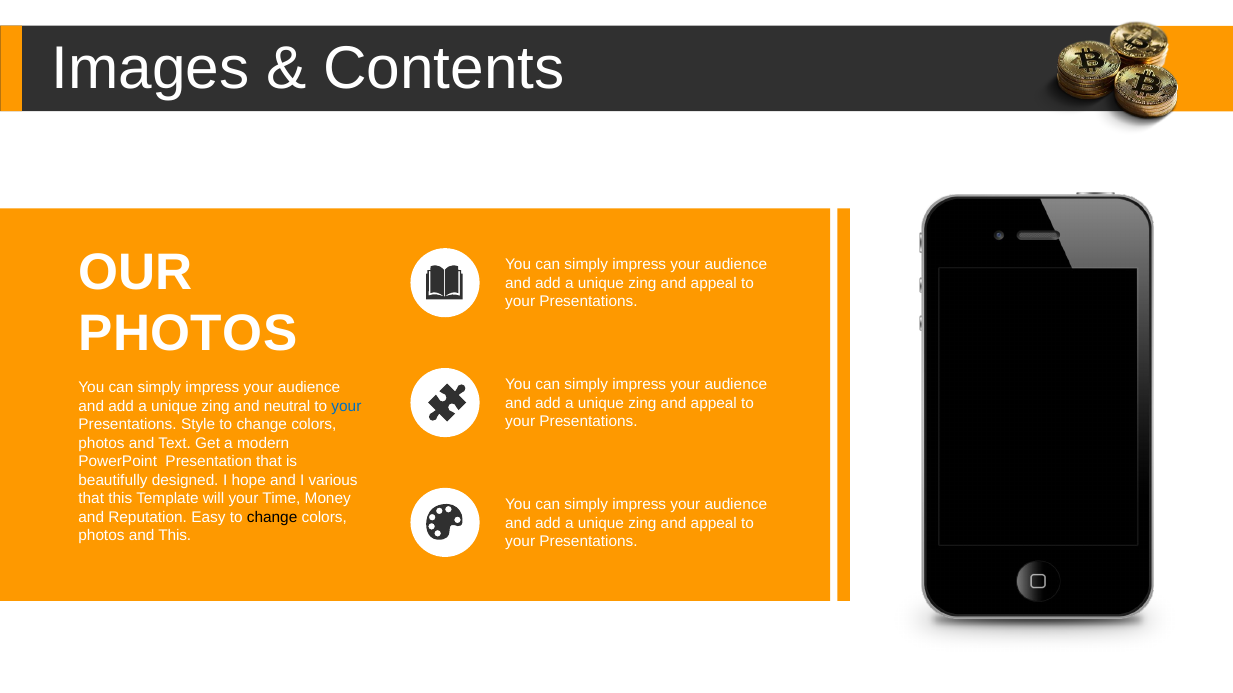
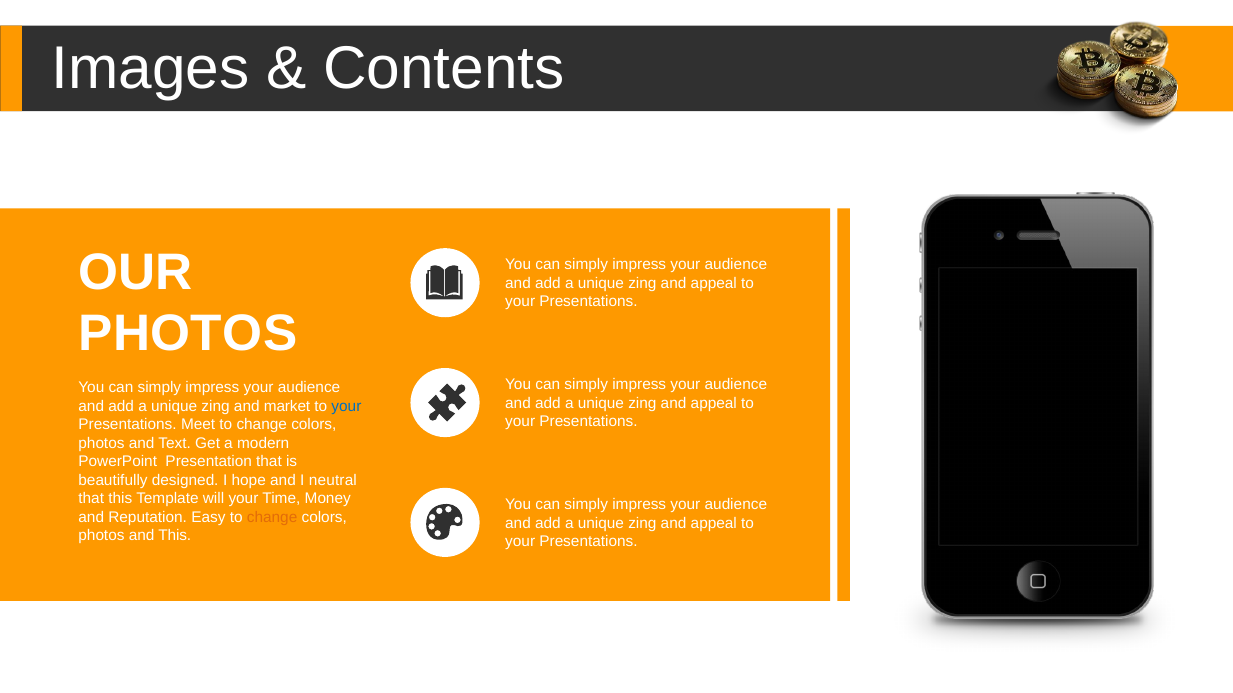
neutral: neutral -> market (287, 407)
Style: Style -> Meet (198, 425)
various: various -> neutral (333, 481)
change colour: black -> orange (272, 518)
